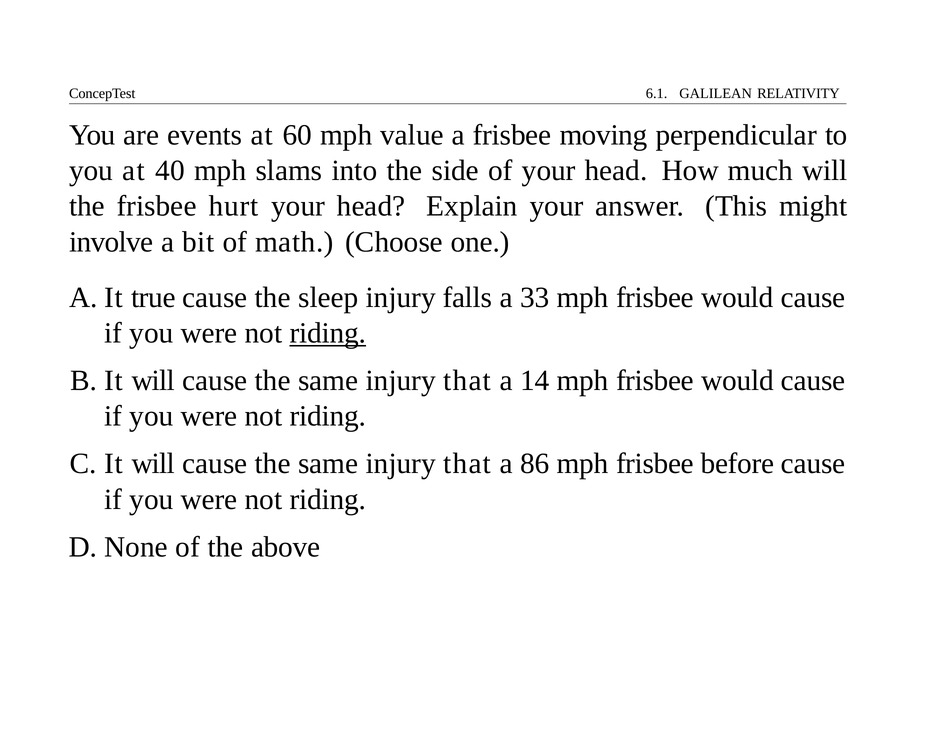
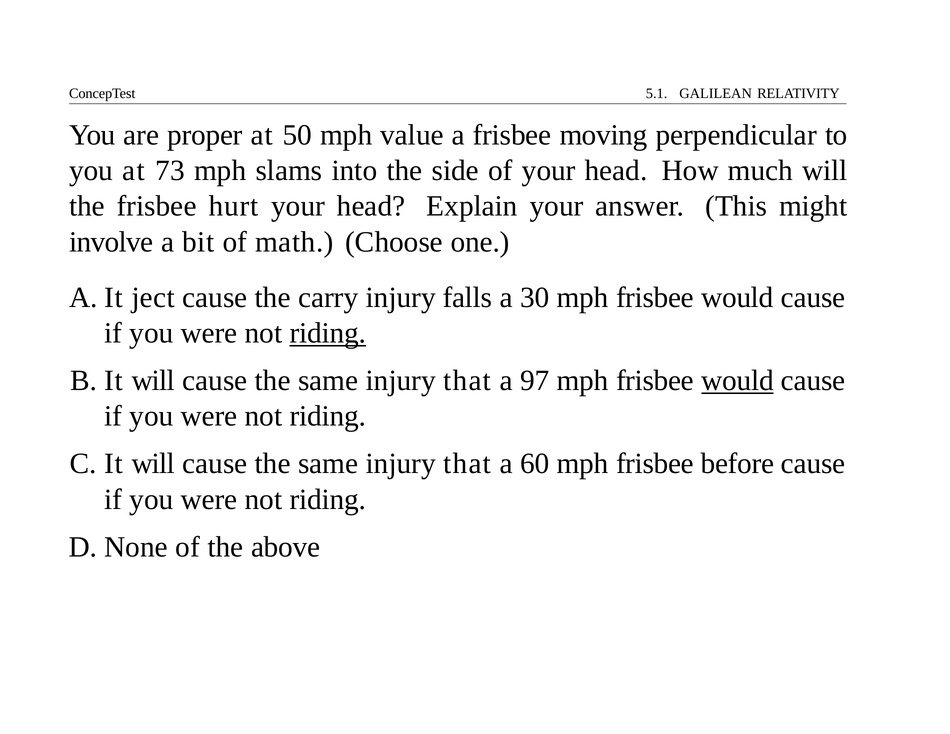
6.1: 6.1 -> 5.1 (657, 94)
events: events -> proper (205, 135)
60: 60 -> 50 (297, 135)
40: 40 -> 73 (170, 171)
true: true -> ject (153, 298)
sleep: sleep -> carry (328, 298)
33: 33 -> 30 (535, 298)
14: 14 -> 97 (535, 381)
would underline: none -> present (738, 381)
86: 86 -> 60 (535, 464)
